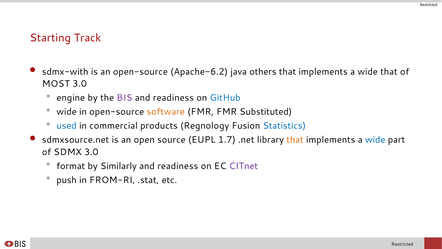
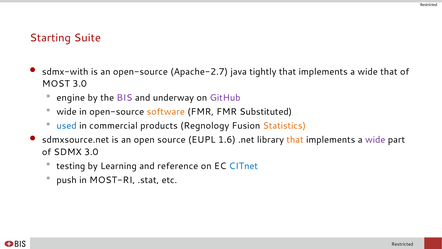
Track: Track -> Suite (87, 38)
Apache-6.2: Apache-6.2 -> Apache-2.7 (199, 72)
others: others -> tightly (263, 72)
readiness: readiness -> underway (173, 98)
GitHub colour: blue -> purple (225, 98)
Statistics colour: blue -> orange (284, 126)
1.7: 1.7 -> 1.6 (227, 140)
wide colour: blue -> purple (375, 140)
format: format -> testing (71, 166)
Similarly: Similarly -> Learning (119, 166)
readiness: readiness -> reference (178, 166)
CITnet colour: purple -> blue (243, 166)
FROM-RI: FROM-RI -> MOST-RI (112, 180)
